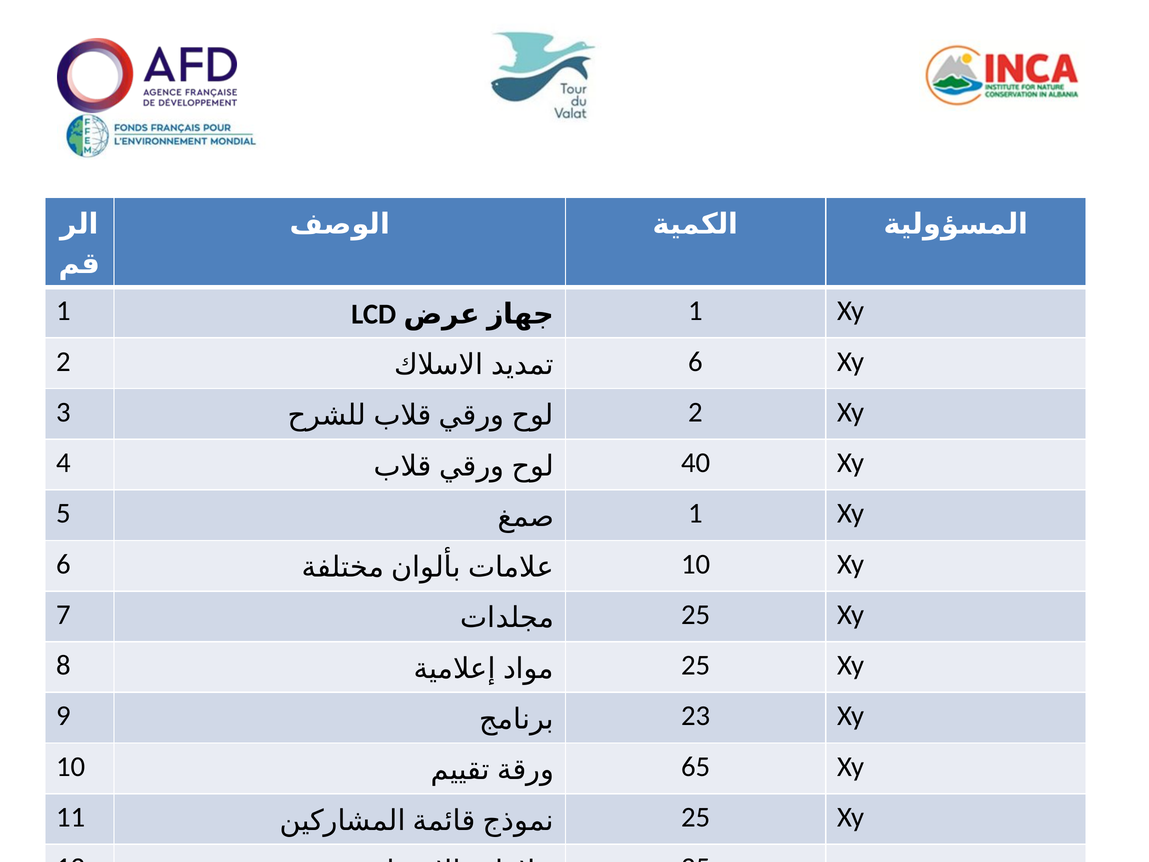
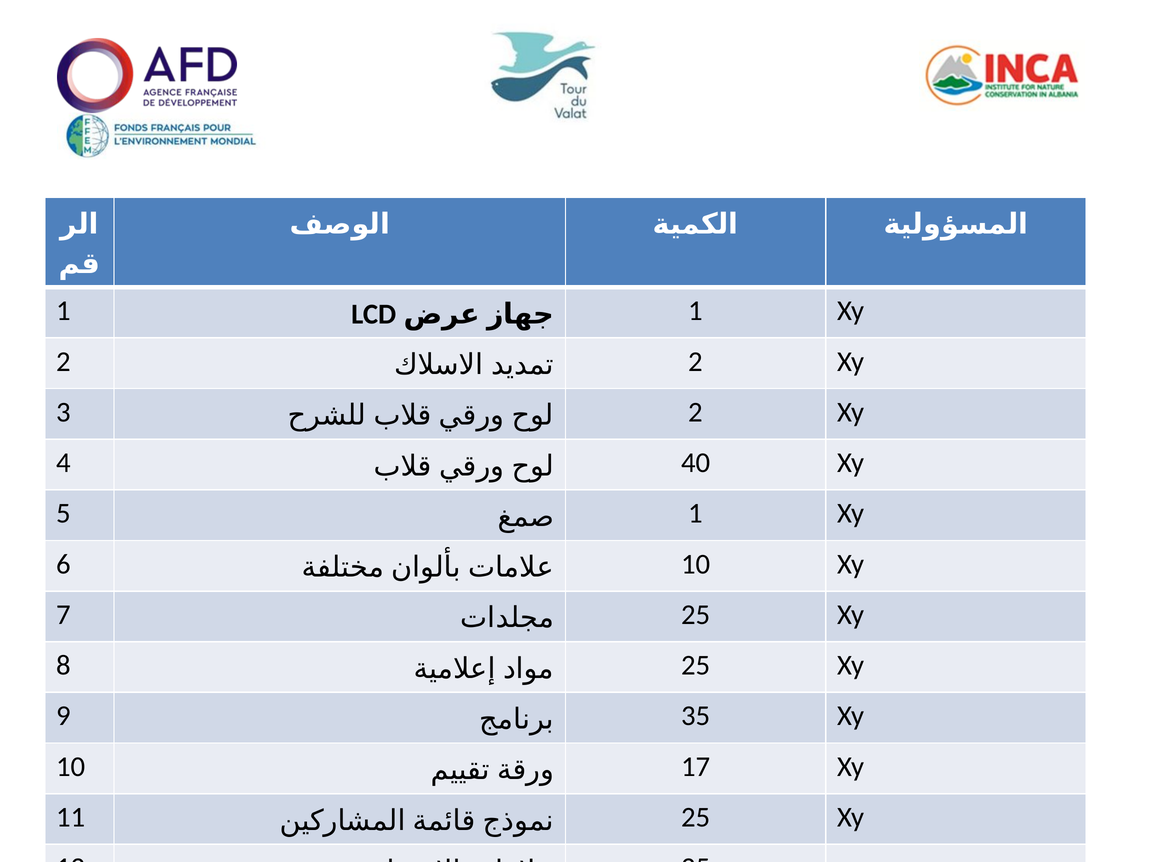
6: 6 -> 2 (696, 361)
23: 23 -> 35 (696, 716)
65: 65 -> 17 (696, 766)
